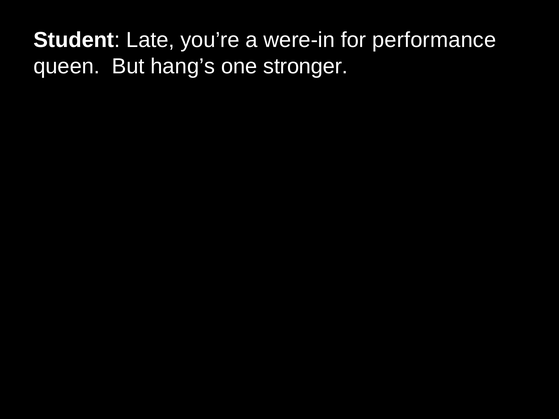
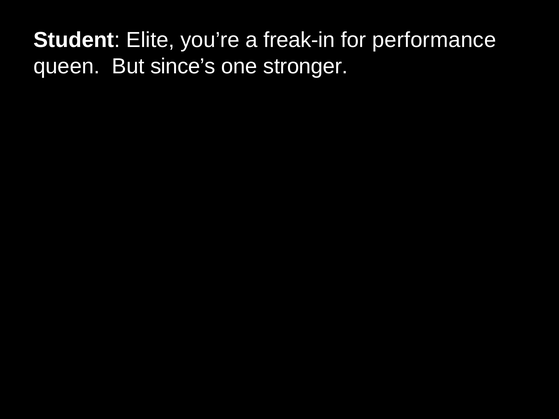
Late: Late -> Elite (150, 40)
were-in: were-in -> freak-in (299, 40)
hang’s: hang’s -> since’s (183, 66)
